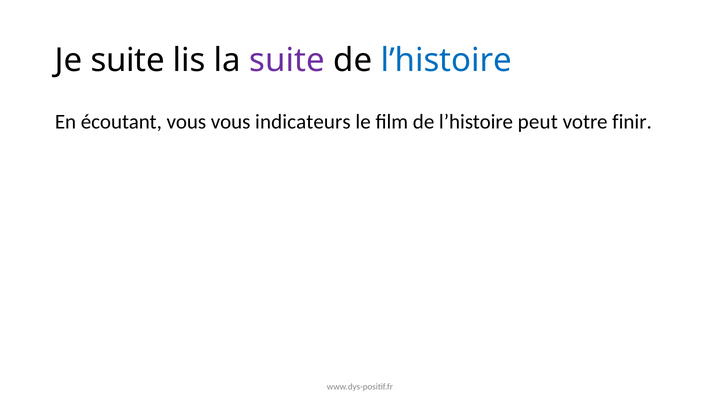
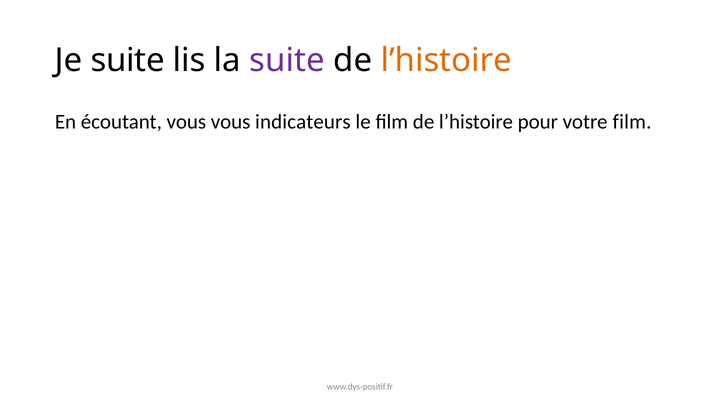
l’histoire colour: blue -> orange (446, 60)
peut: peut -> pour (538, 122)
votre finir: finir -> film (632, 122)
